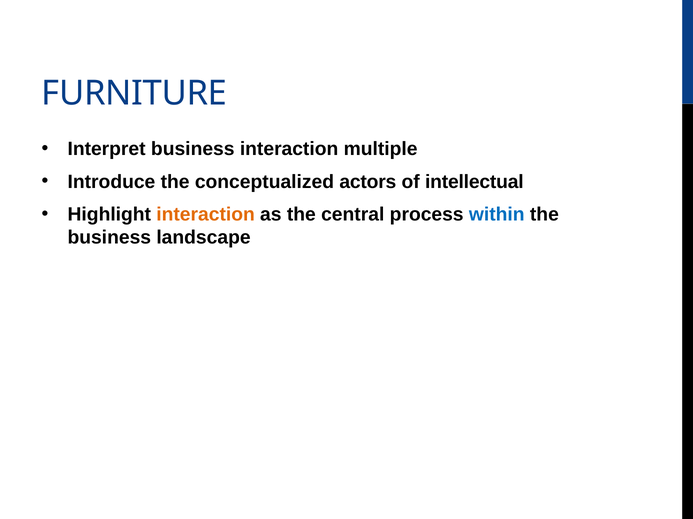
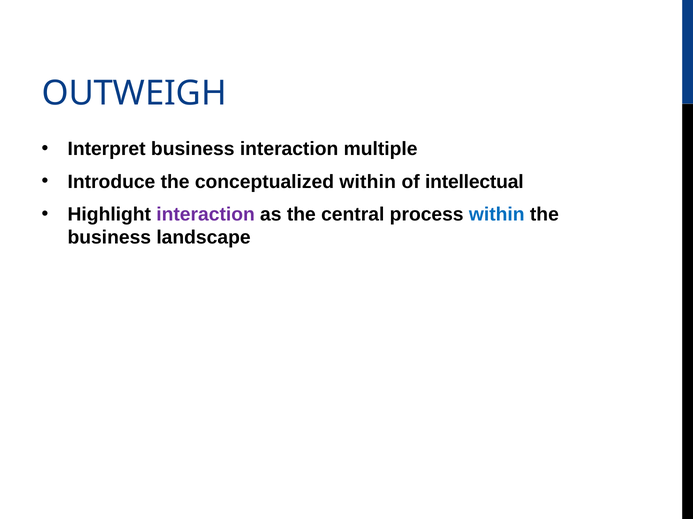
FURNITURE: FURNITURE -> OUTWEIGH (134, 94)
conceptualized actors: actors -> within (368, 182)
interaction colour: orange -> purple (206, 215)
